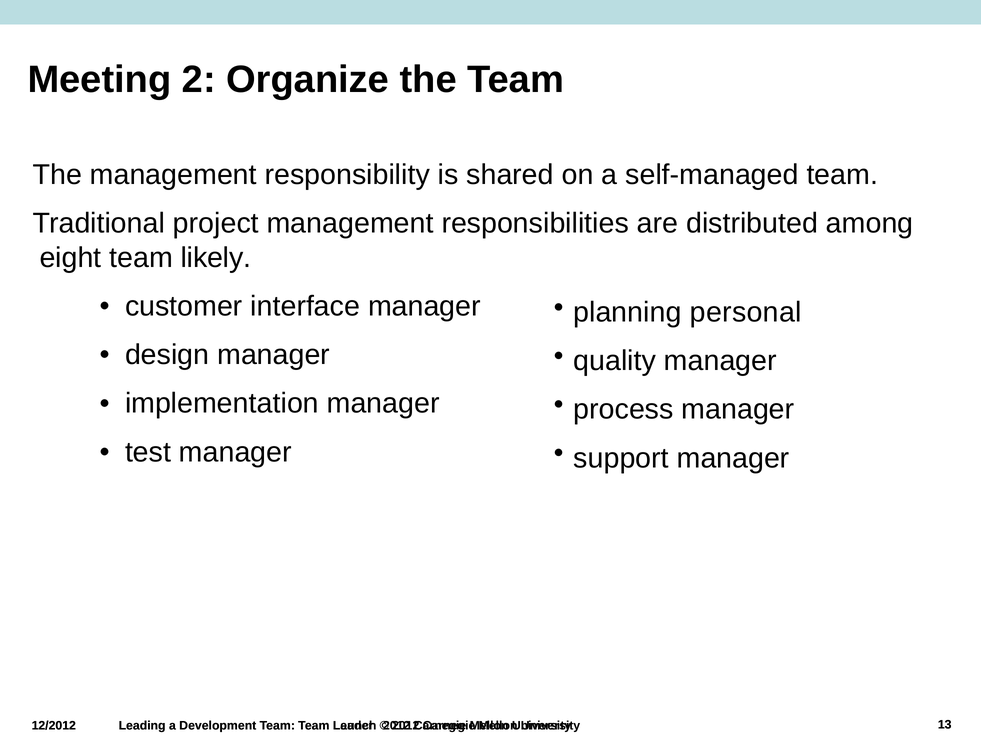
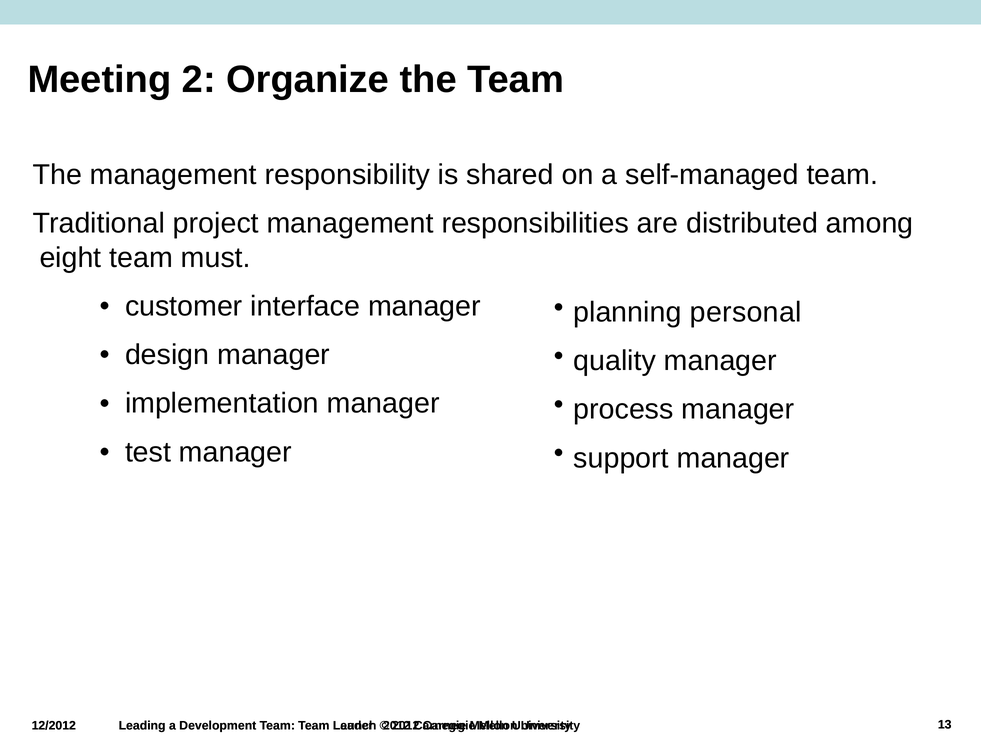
likely: likely -> must (216, 257)
